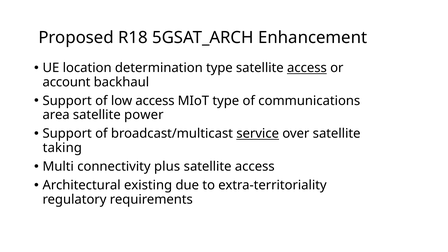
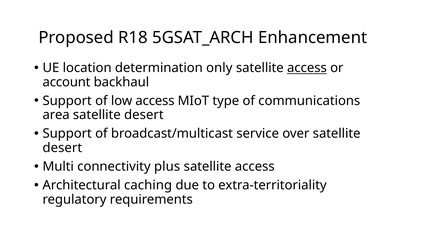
determination type: type -> only (219, 68)
power: power -> desert (144, 115)
service underline: present -> none (258, 134)
taking: taking -> desert (62, 148)
existing: existing -> caching (148, 185)
